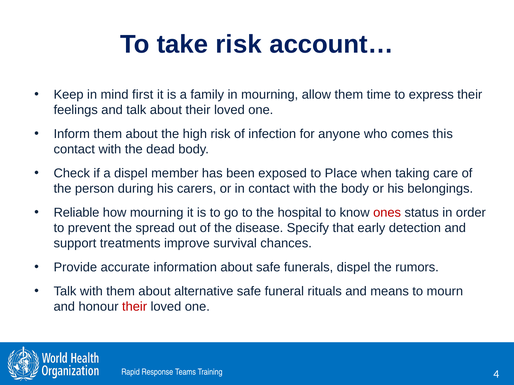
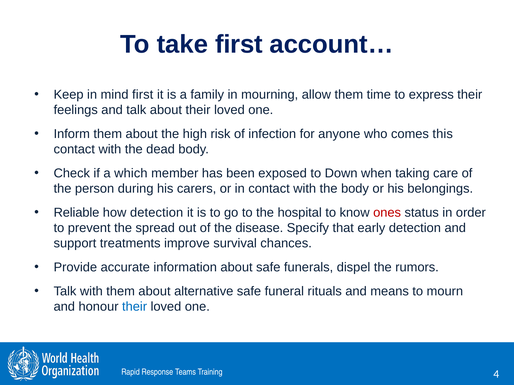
take risk: risk -> first (239, 45)
a dispel: dispel -> which (131, 173)
Place: Place -> Down (341, 173)
how mourning: mourning -> detection (157, 213)
their colour: red -> blue (135, 307)
